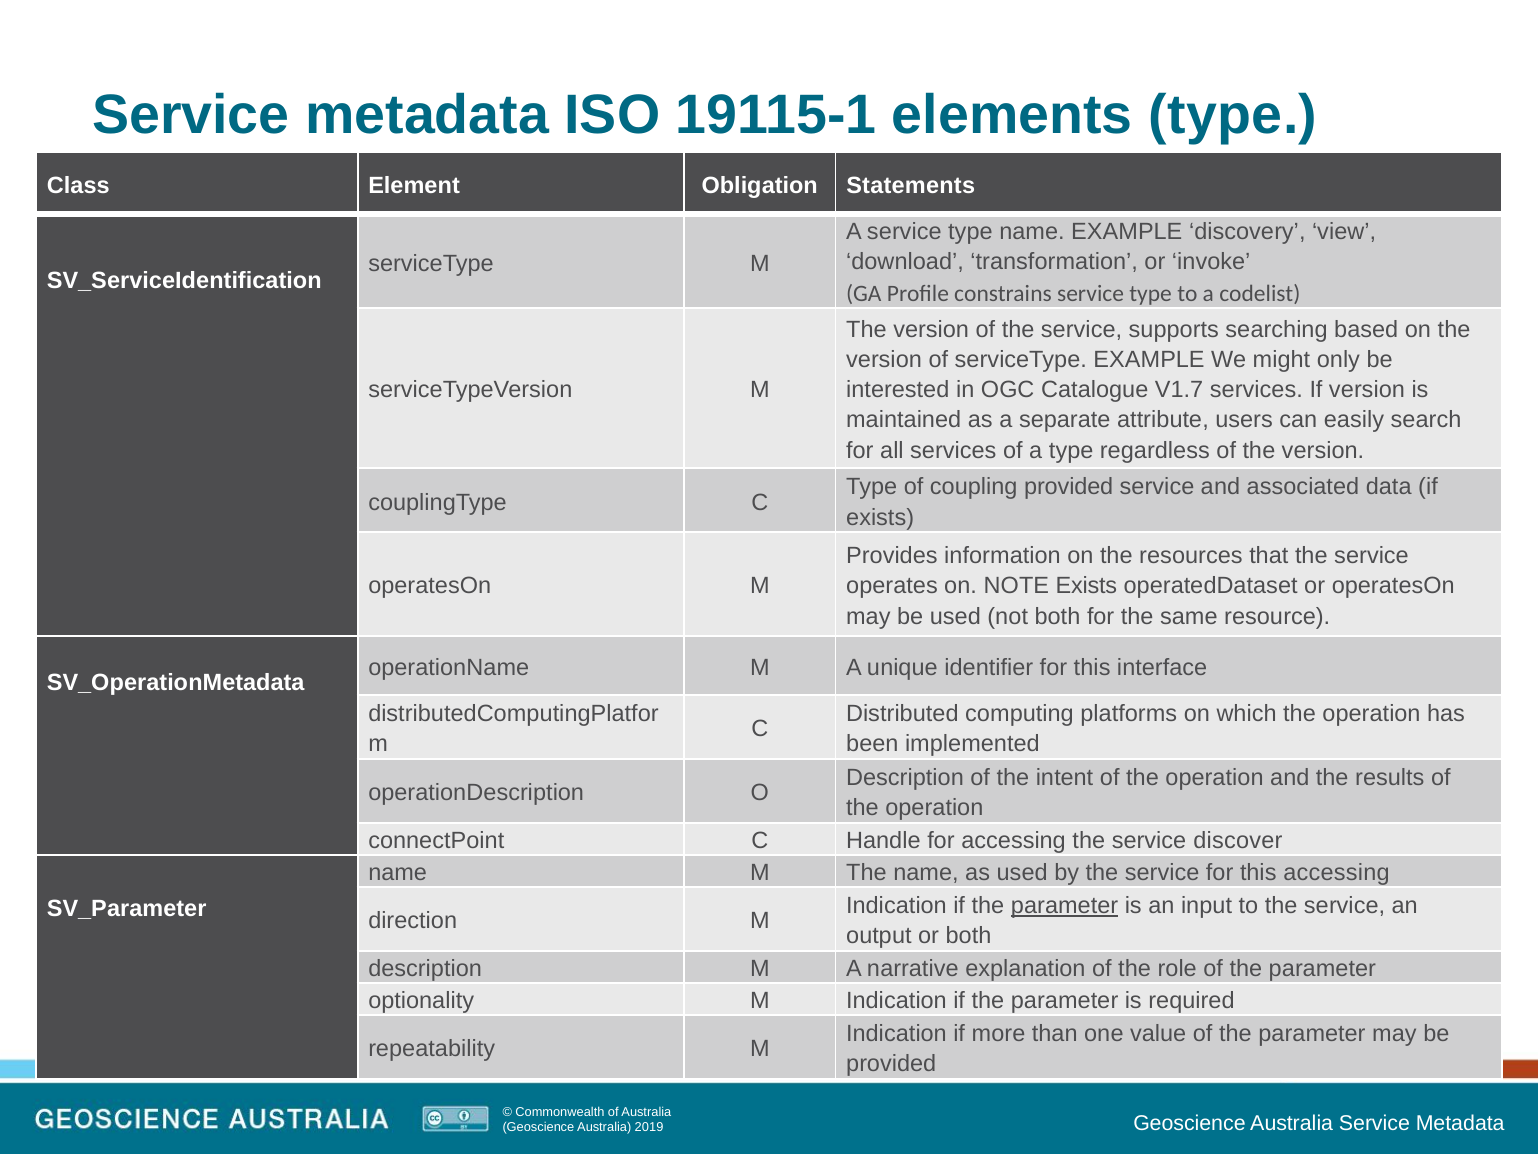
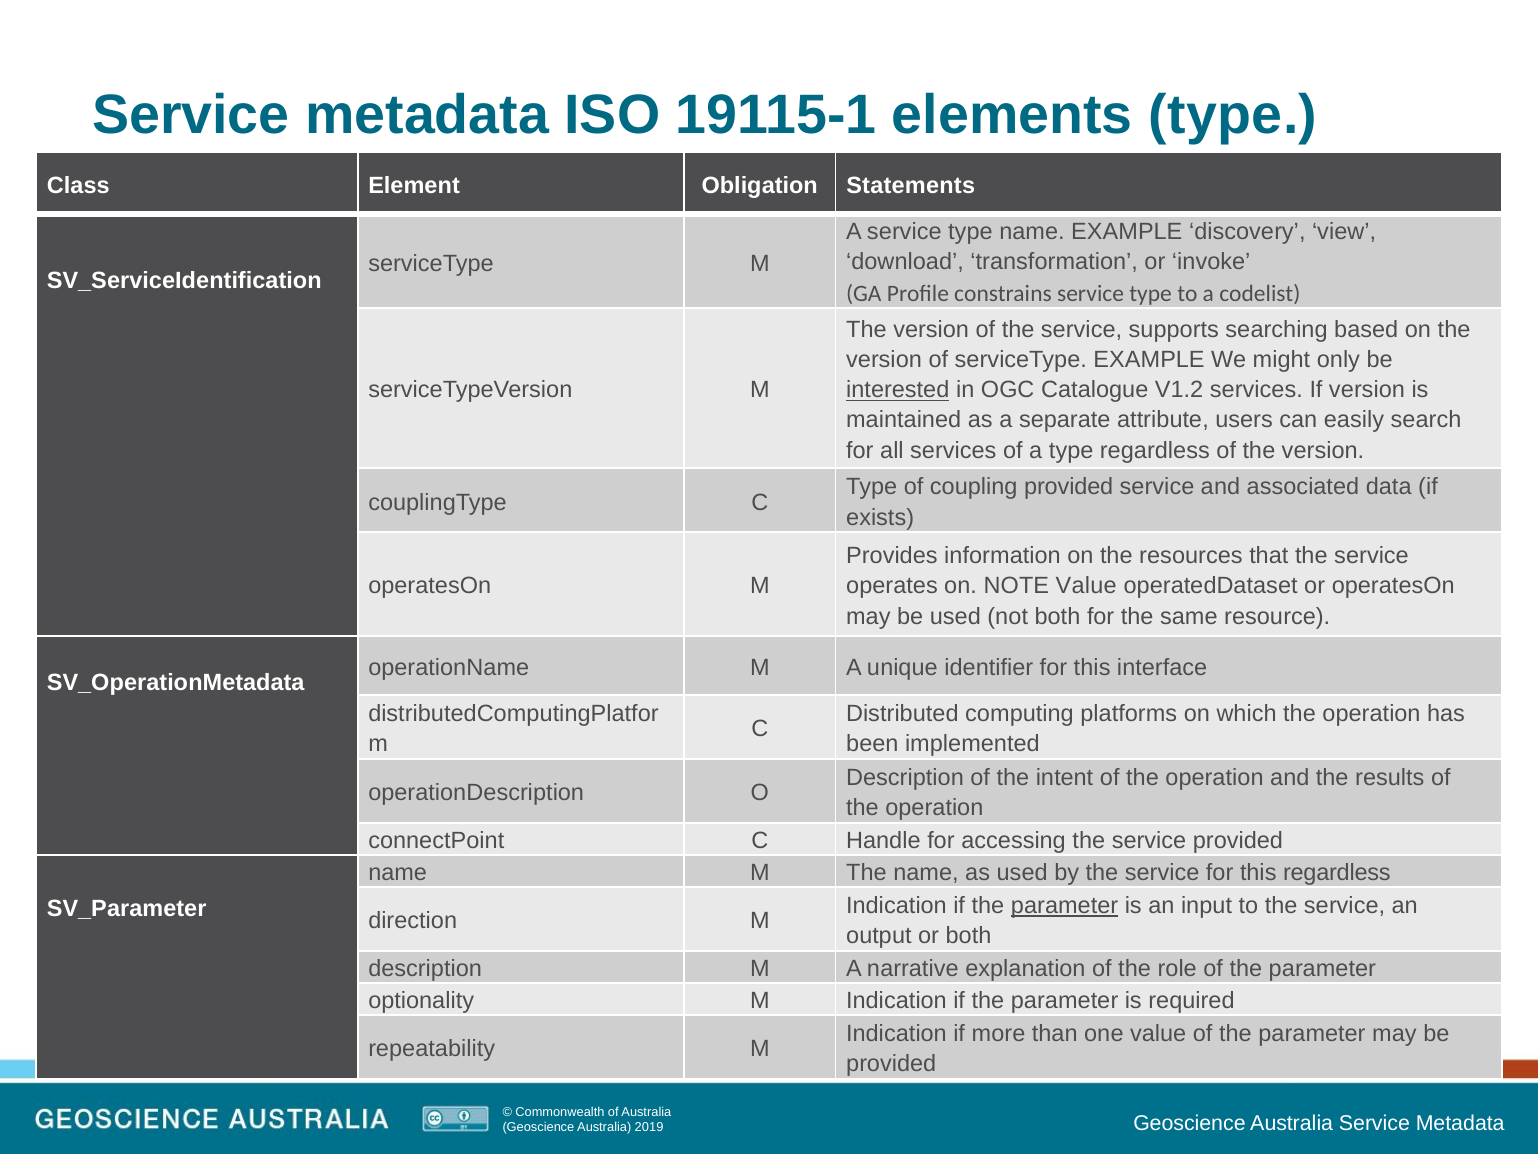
interested underline: none -> present (898, 390)
V1.7: V1.7 -> V1.2 (1179, 390)
NOTE Exists: Exists -> Value (1086, 586)
service discover: discover -> provided (1238, 841)
this accessing: accessing -> regardless (1337, 873)
